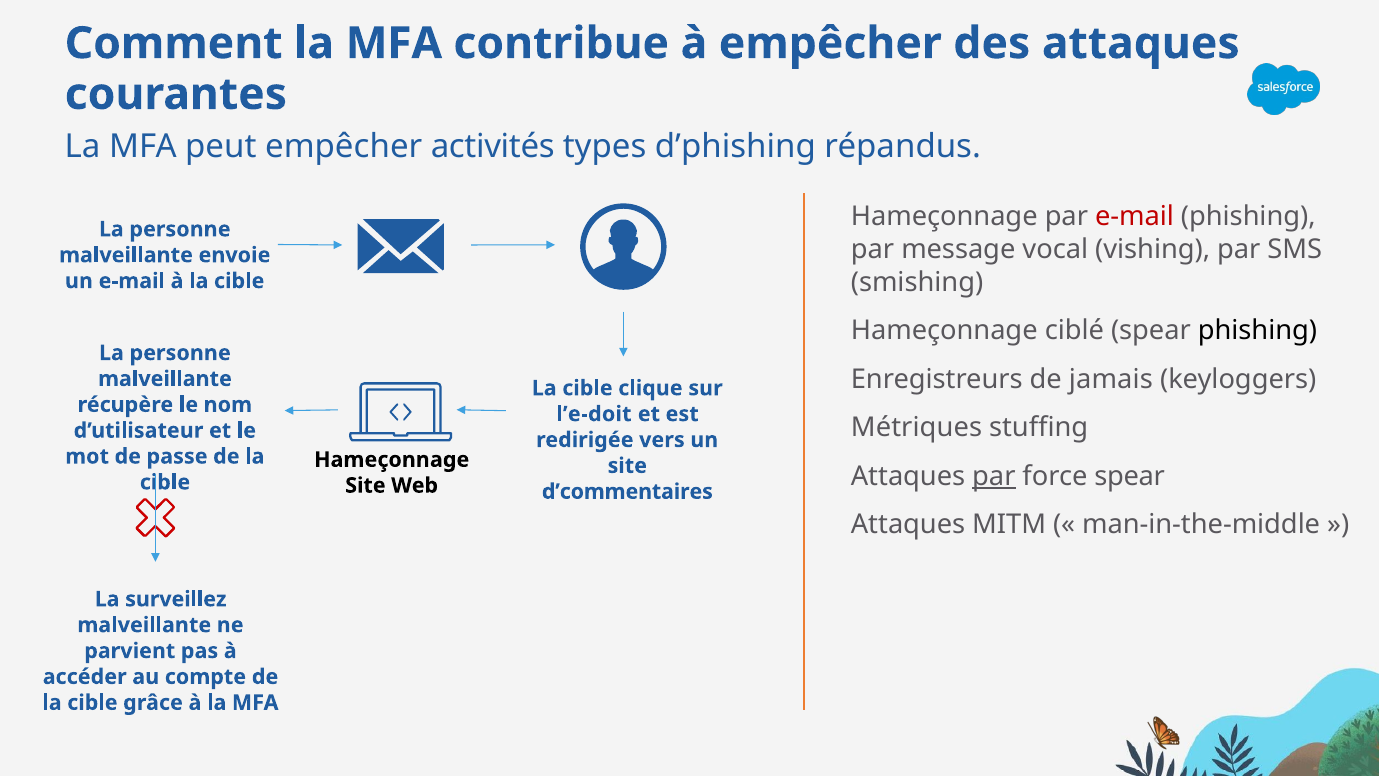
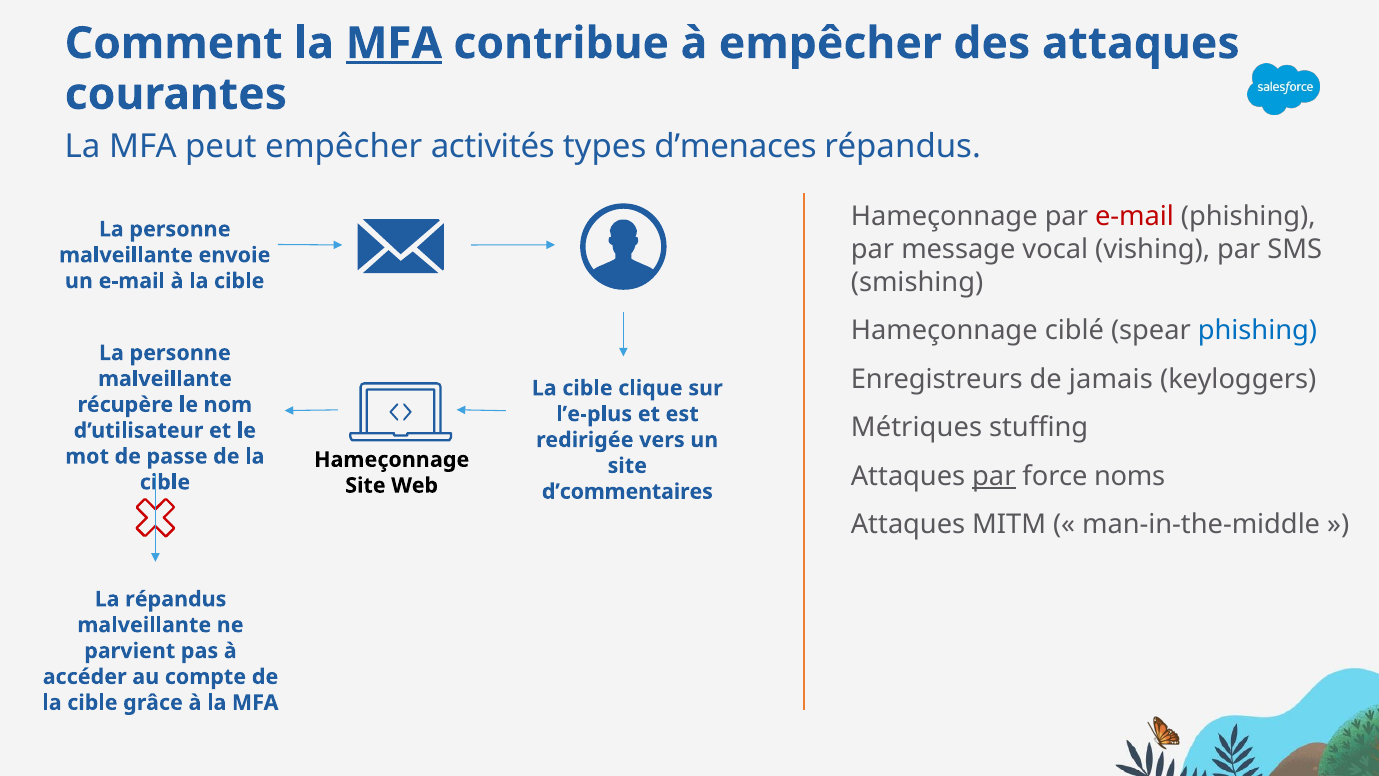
MFA underline: none -> present (394, 43)
d’phishing: d’phishing -> d’menaces (736, 146)
phishing colour: black -> blue (1257, 331)
l’e-doit: l’e-doit -> l’e-plus (594, 414)
force spear: spear -> noms (1130, 476)
La surveillez: surveillez -> répandus (176, 599)
